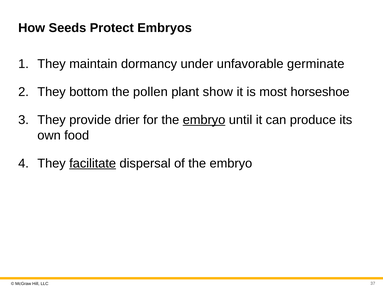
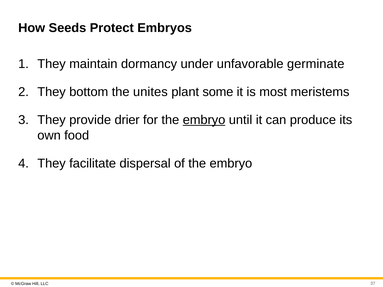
pollen: pollen -> unites (150, 92)
show: show -> some (218, 92)
horseshoe: horseshoe -> meristems (320, 92)
facilitate underline: present -> none (93, 163)
